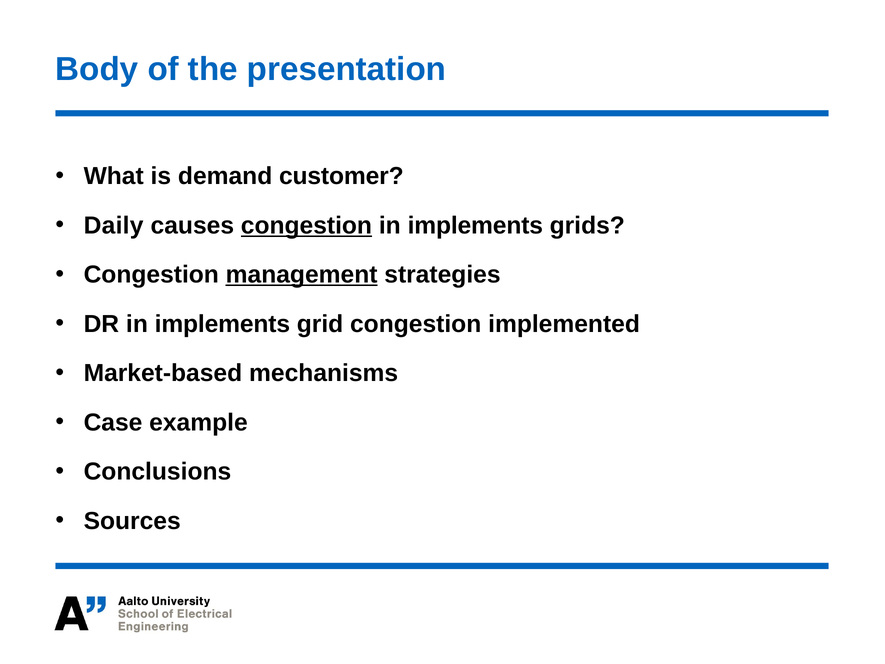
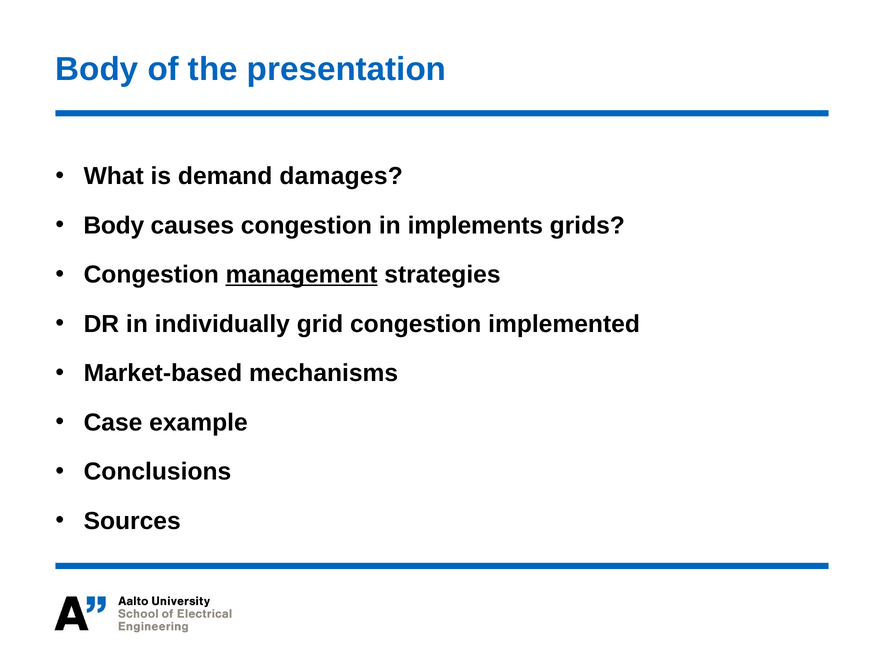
customer: customer -> damages (341, 176)
Daily: Daily -> Body (114, 225)
congestion underline: present -> none (306, 225)
DR in implements: implements -> individually (222, 324)
